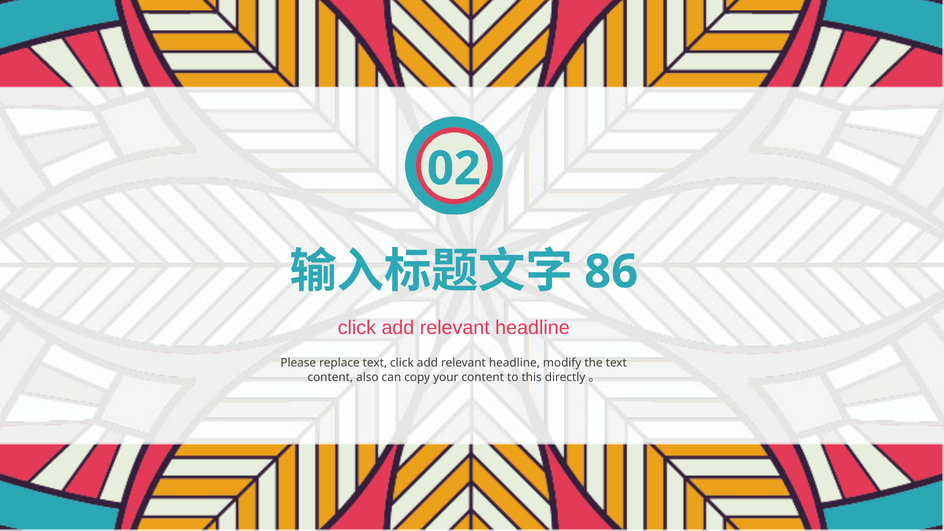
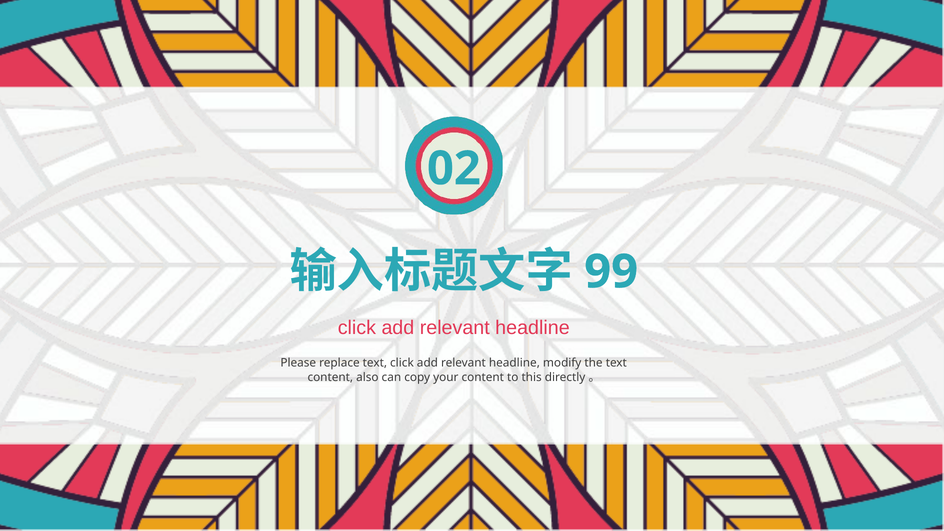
86: 86 -> 99 (611, 272)
